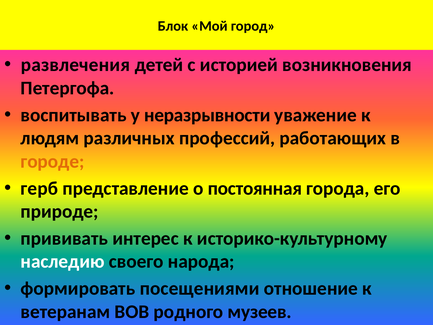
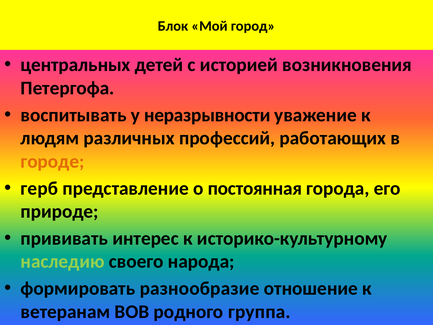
развлечения: развлечения -> центральных (76, 65)
наследию colour: white -> light green (63, 261)
посещениями: посещениями -> разнообразие (200, 288)
музеев: музеев -> группа (259, 311)
